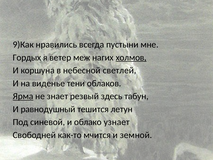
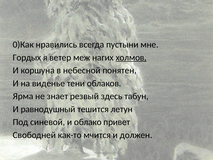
9)Как: 9)Как -> 0)Как (23, 44)
светлей: светлей -> понятен (120, 70)
Ярма underline: present -> none (23, 96)
узнает: узнает -> привет (117, 122)
земной: земной -> должен (136, 135)
